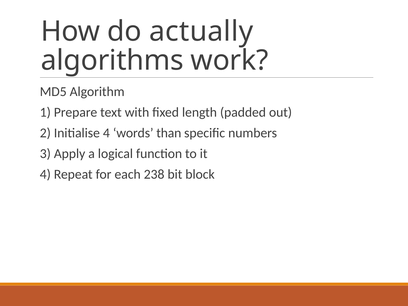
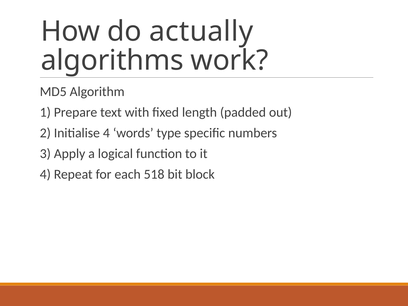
than: than -> type (169, 133)
238: 238 -> 518 (154, 174)
